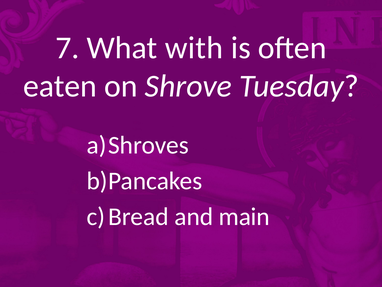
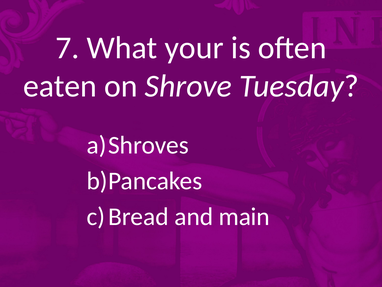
with: with -> your (194, 48)
